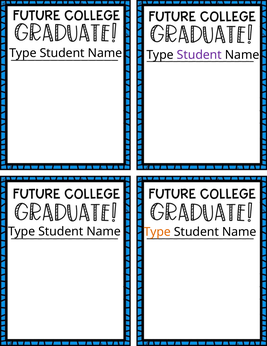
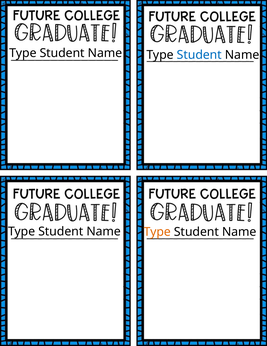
Student colour: purple -> blue (199, 55)
